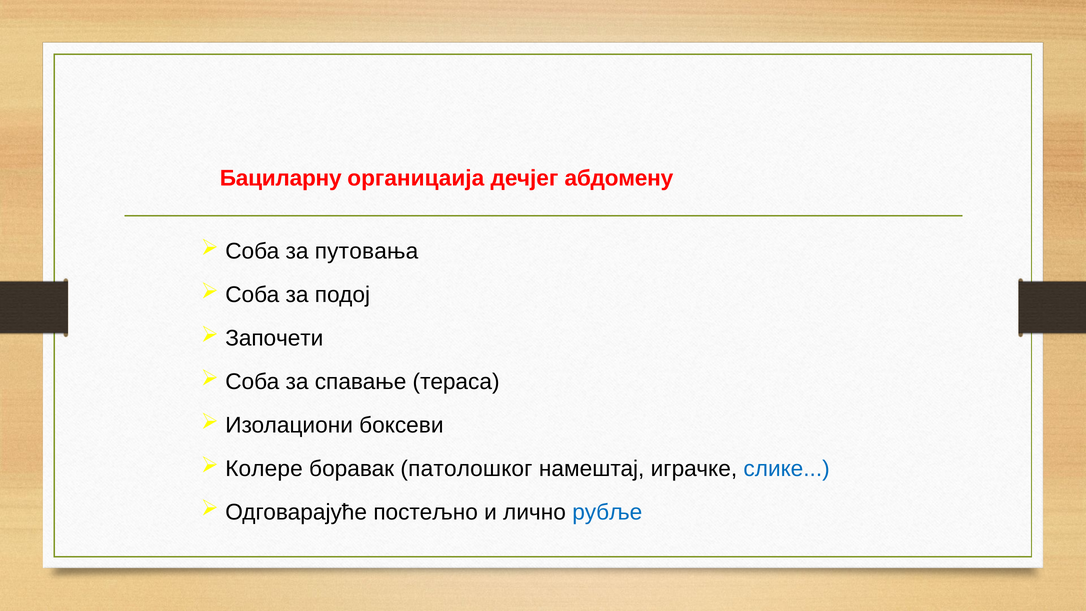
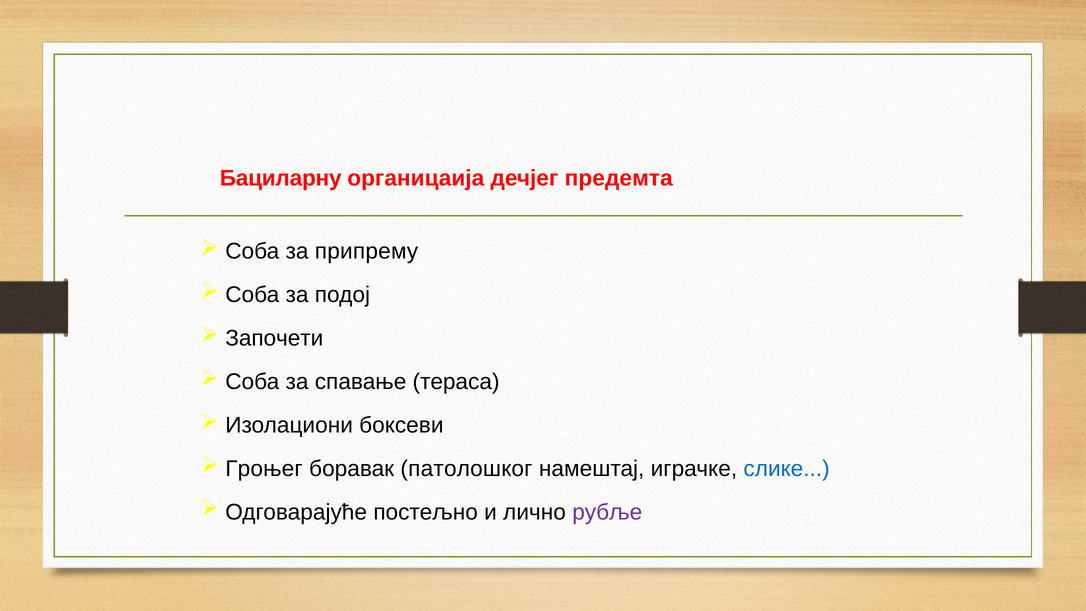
абдомену: абдомену -> предемта (619, 178)
путовања: путовања -> припрему (366, 251)
Колере: Колере -> Гроњег (264, 469)
рубље colour: blue -> purple (607, 512)
